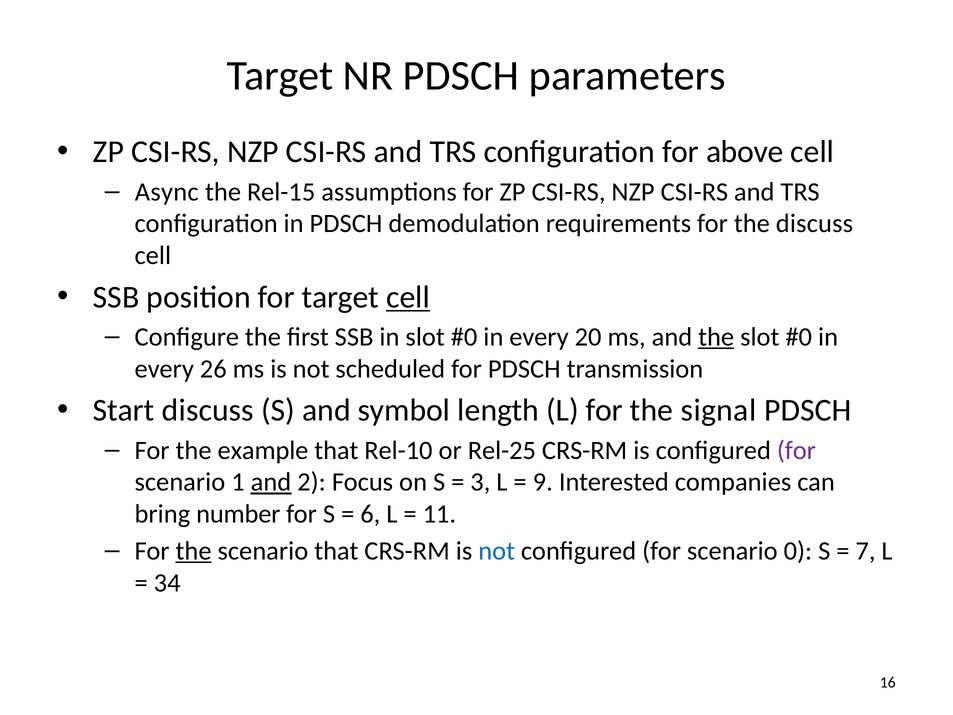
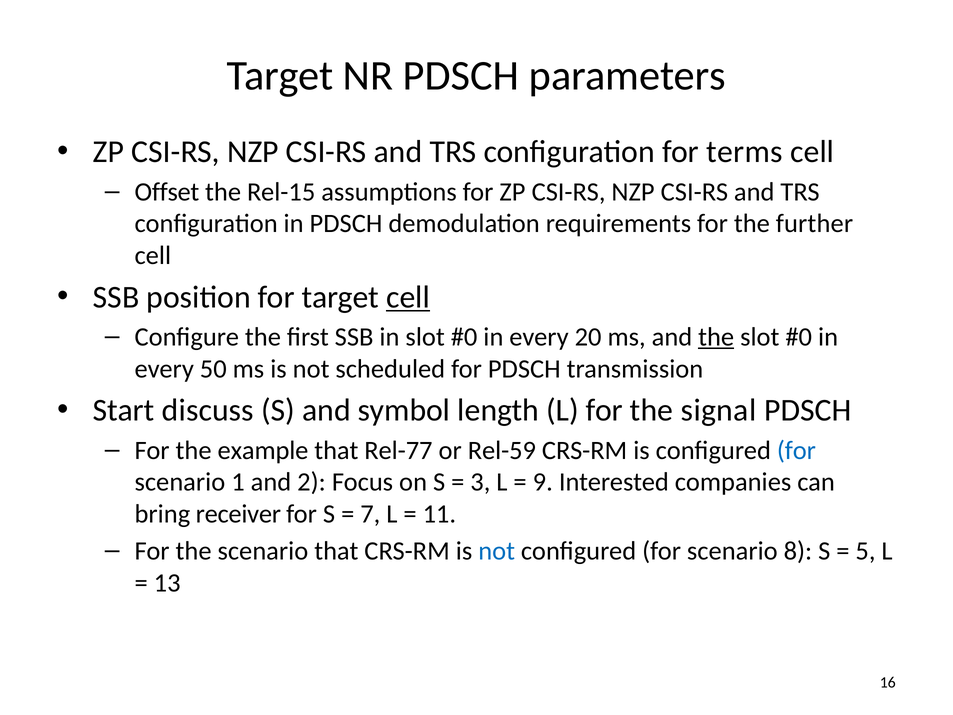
above: above -> terms (745, 152)
Async: Async -> Offset (167, 192)
the discuss: discuss -> further (814, 224)
26: 26 -> 50 (213, 369)
Rel-10: Rel-10 -> Rel-77 (398, 450)
Rel-25: Rel-25 -> Rel-59 (502, 450)
for colour: purple -> blue (796, 450)
and underline: present -> none (271, 482)
number: number -> receiver (238, 514)
6: 6 -> 7 (370, 514)
the underline: present -> none (194, 551)
0: 0 -> 8 (798, 551)
7: 7 -> 5 (865, 551)
34: 34 -> 13 (167, 583)
